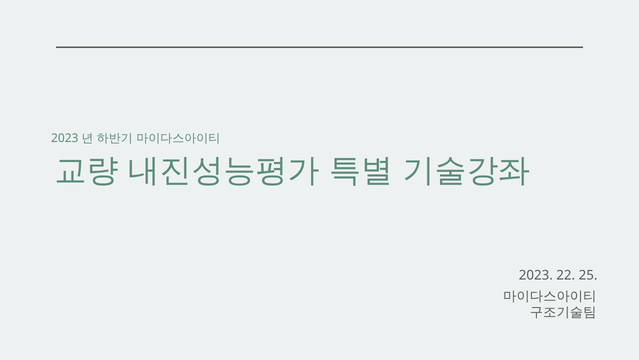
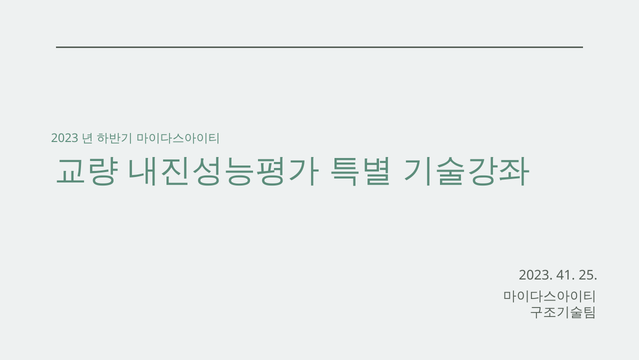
22: 22 -> 41 (566, 275)
